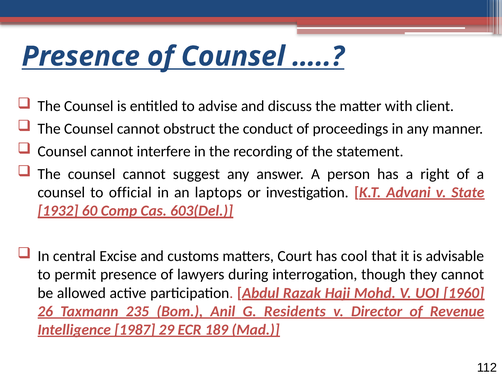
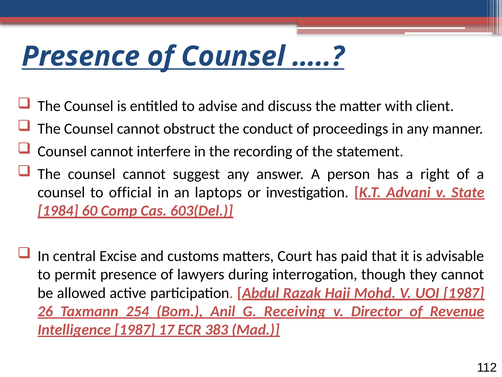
1932: 1932 -> 1984 (58, 211)
cool: cool -> paid (354, 256)
UOI 1960: 1960 -> 1987 (464, 293)
235: 235 -> 254 (137, 311)
Residents: Residents -> Receiving (295, 311)
29: 29 -> 17 (166, 329)
189: 189 -> 383 (217, 329)
